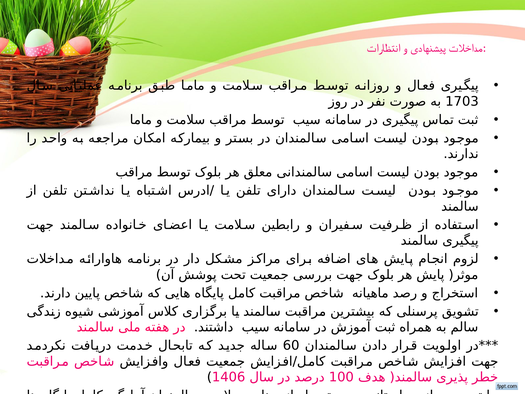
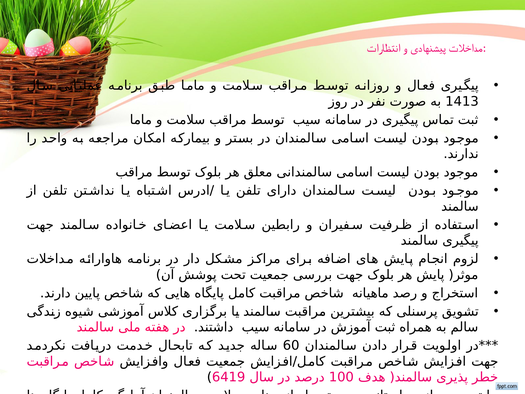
1703: 1703 -> 1413 (462, 101)
1406: 1406 -> 6419 (229, 377)
